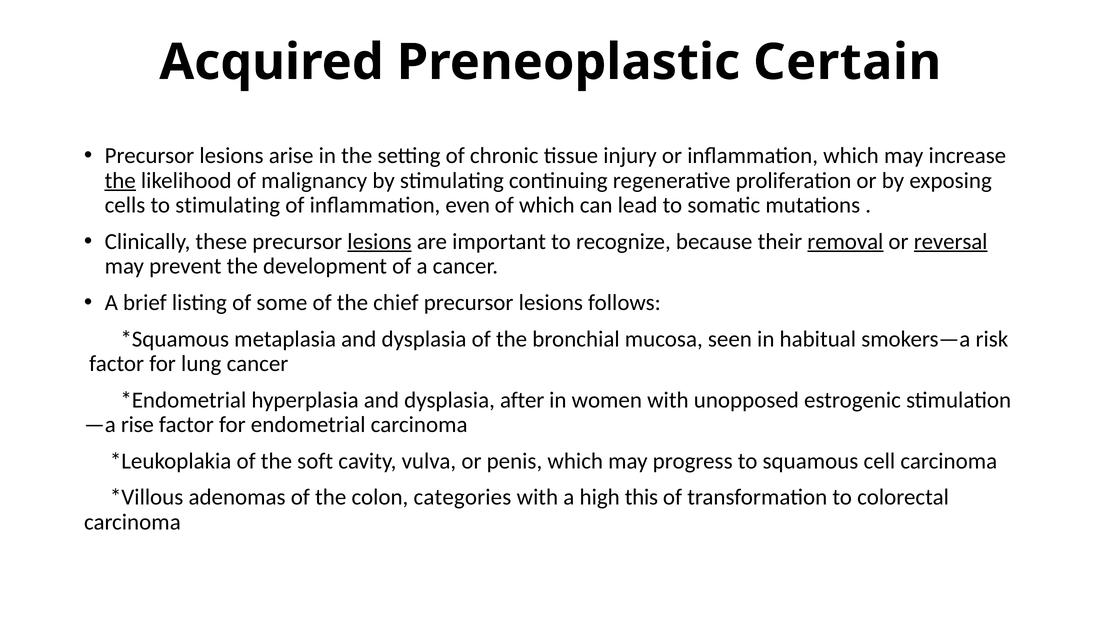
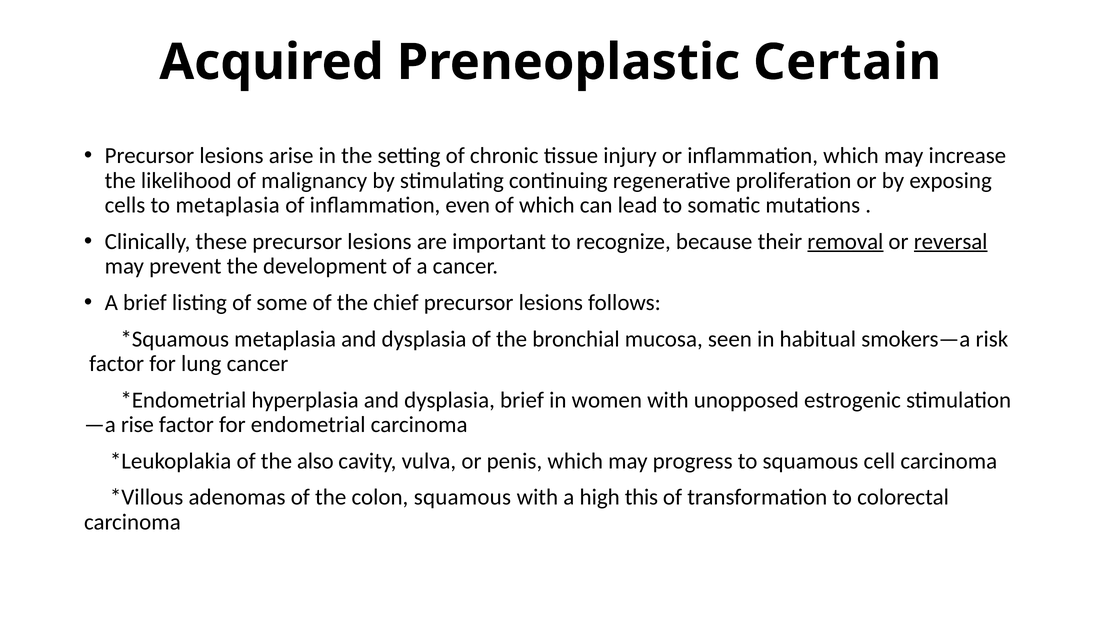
the underline: present -> none (120, 180)
to stimulating: stimulating -> metaplasia (228, 205)
lesions underline: present -> none (379, 242)
dysplasia after: after -> brief (522, 400)
soft: soft -> also (315, 461)
colon categories: categories -> squamous (462, 497)
